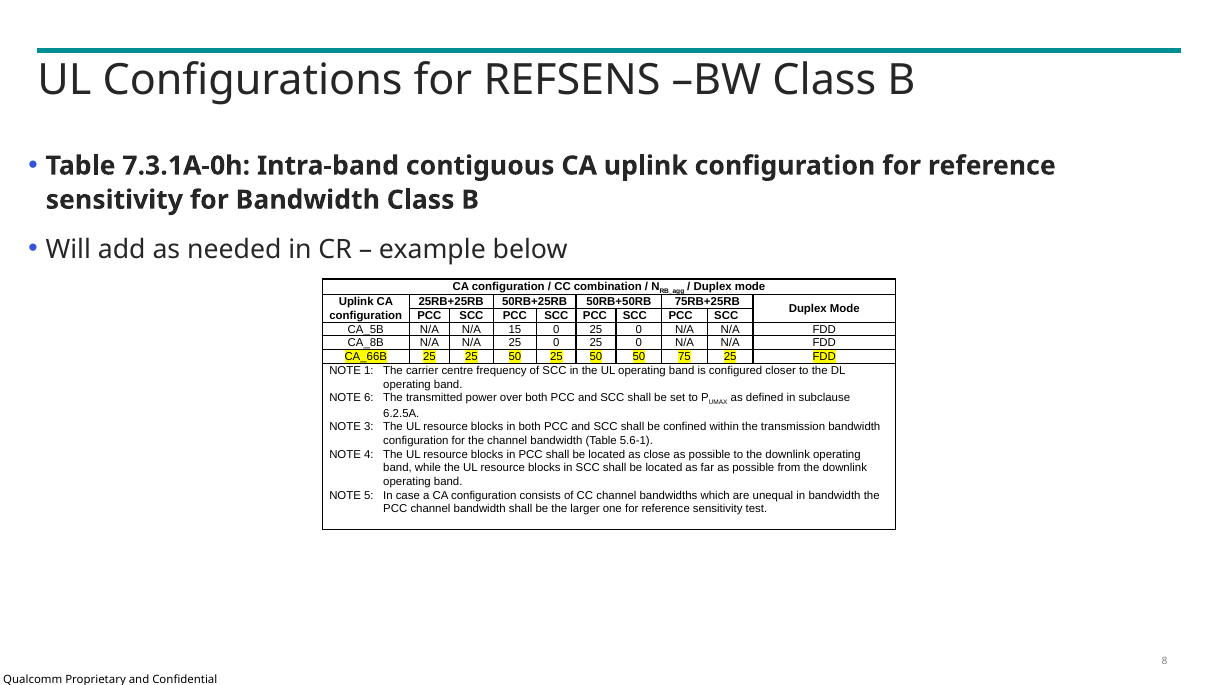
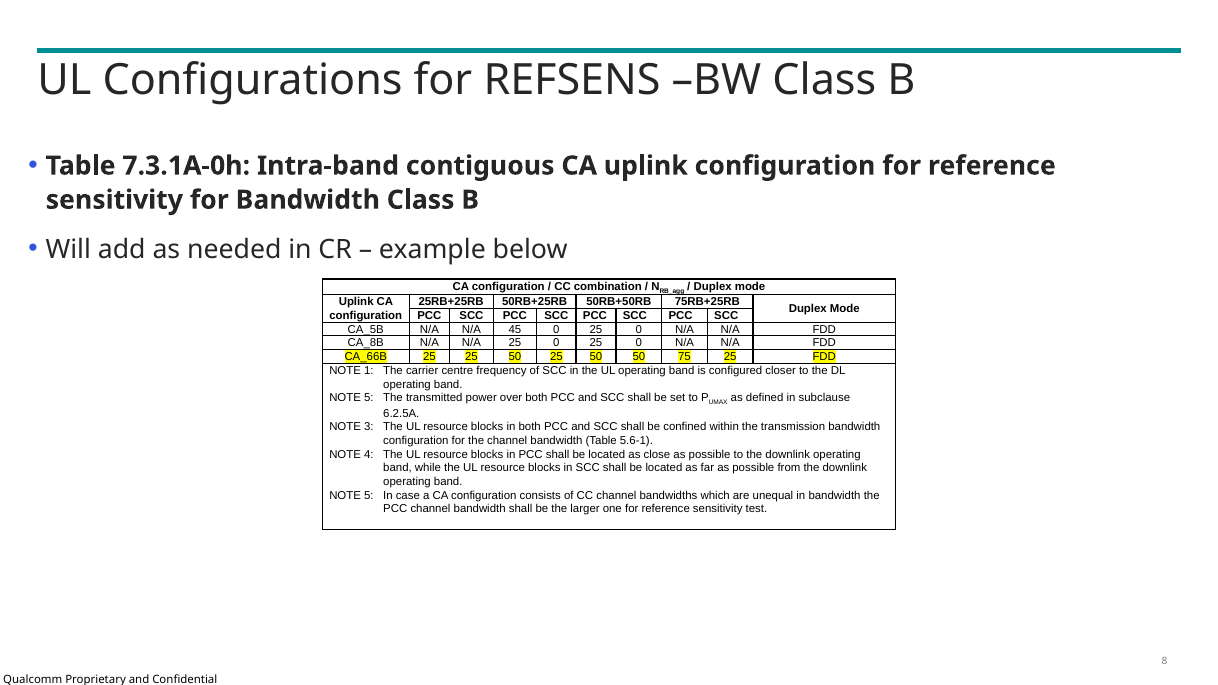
15: 15 -> 45 (515, 330)
6: 6 -> 5 (369, 398)
